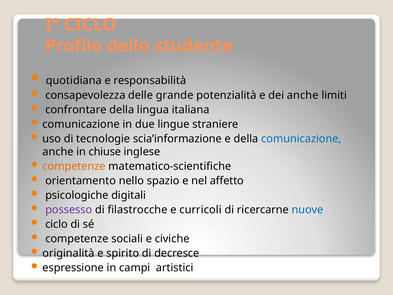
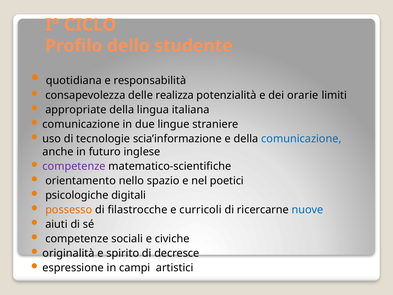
grande: grande -> realizza (175, 95)
dei anche: anche -> orarie (303, 95)
confrontare: confrontare -> appropriate (76, 110)
chiuse: chiuse -> futuro (105, 152)
competenze colour: orange -> purple (74, 166)
affetto: affetto -> poetici (227, 181)
possesso colour: purple -> orange (69, 210)
ciclo: ciclo -> aiuti (56, 224)
